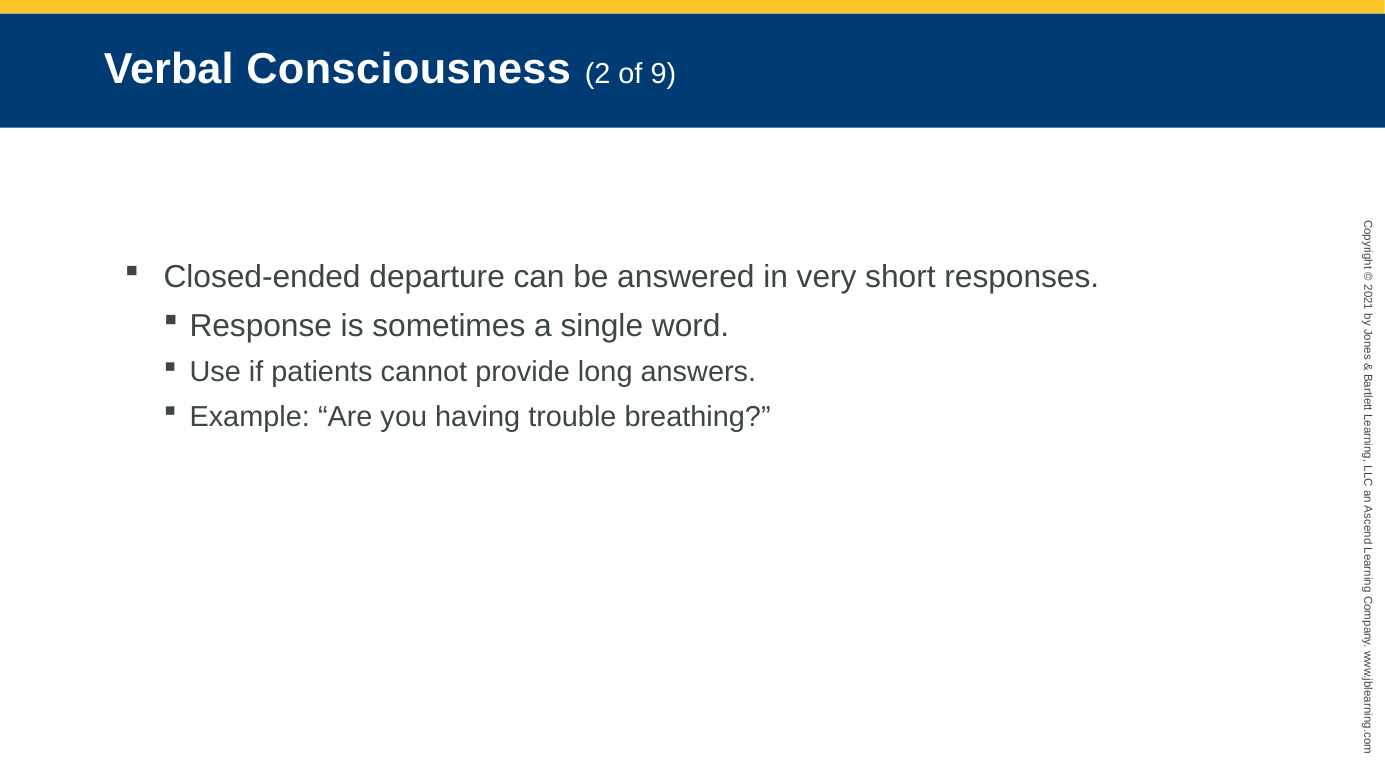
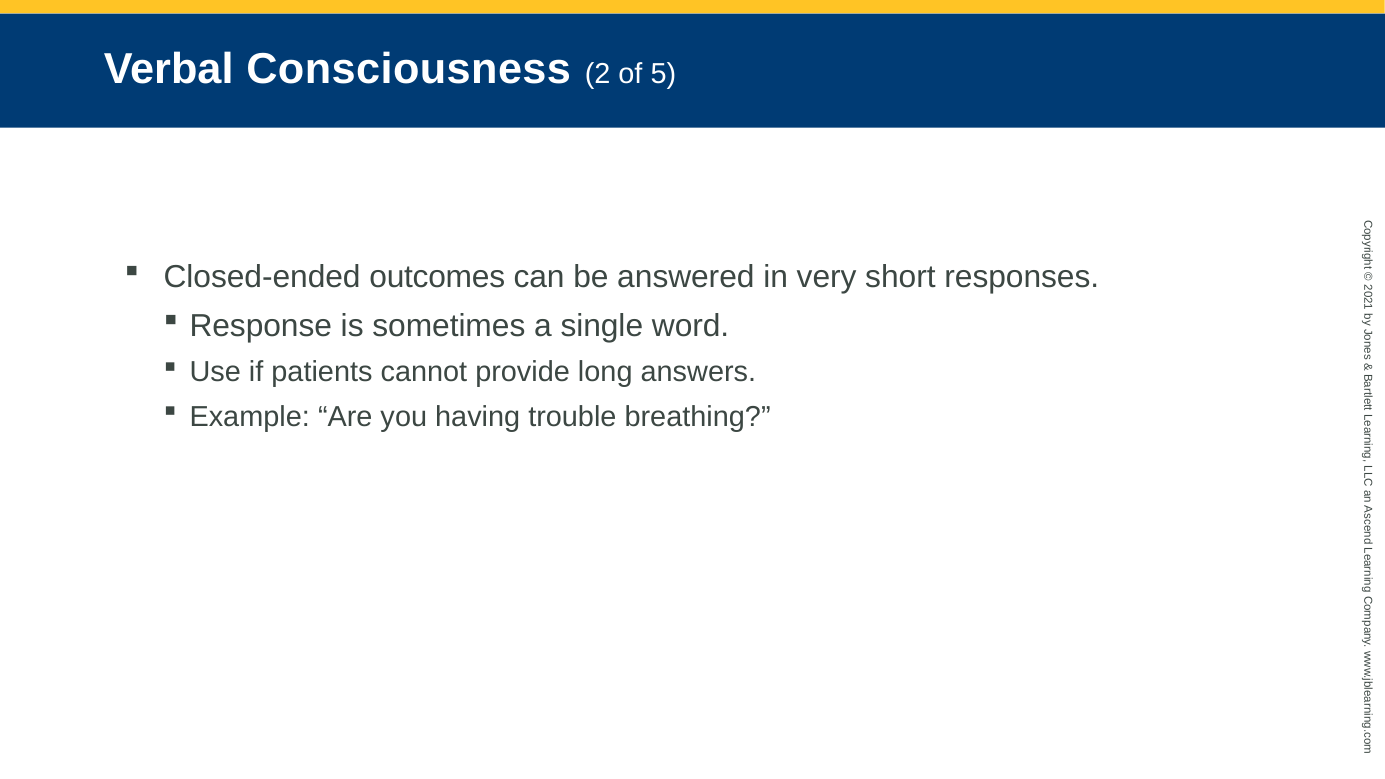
9: 9 -> 5 (663, 74)
departure: departure -> outcomes (437, 277)
